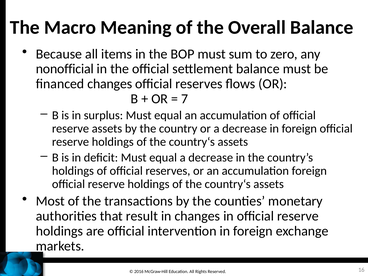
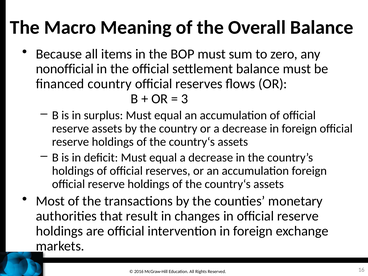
financed changes: changes -> country (110, 84)
7: 7 -> 3 (185, 99)
